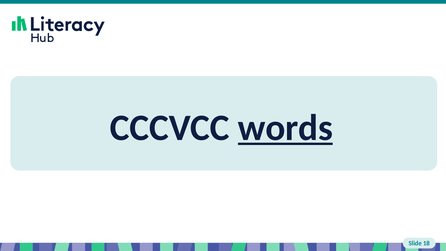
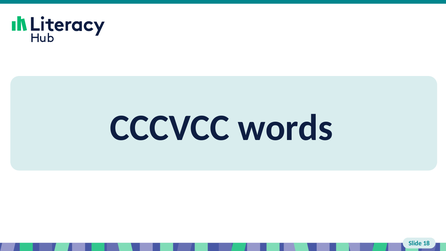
words underline: present -> none (285, 128)
